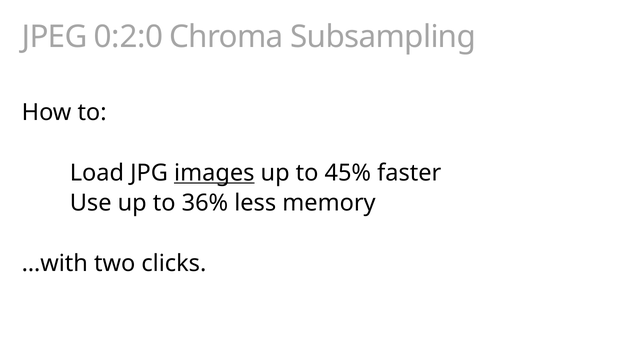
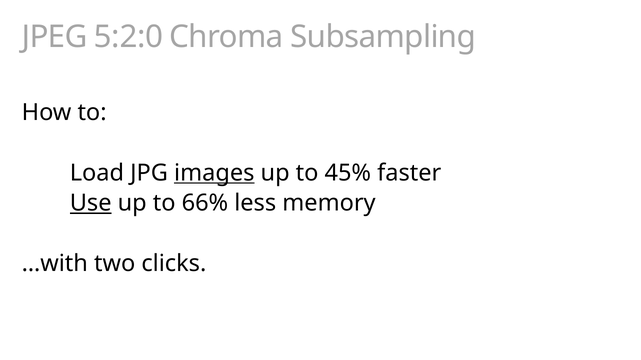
0:2:0: 0:2:0 -> 5:2:0 (129, 37)
Use underline: none -> present (91, 203)
36%: 36% -> 66% (205, 203)
